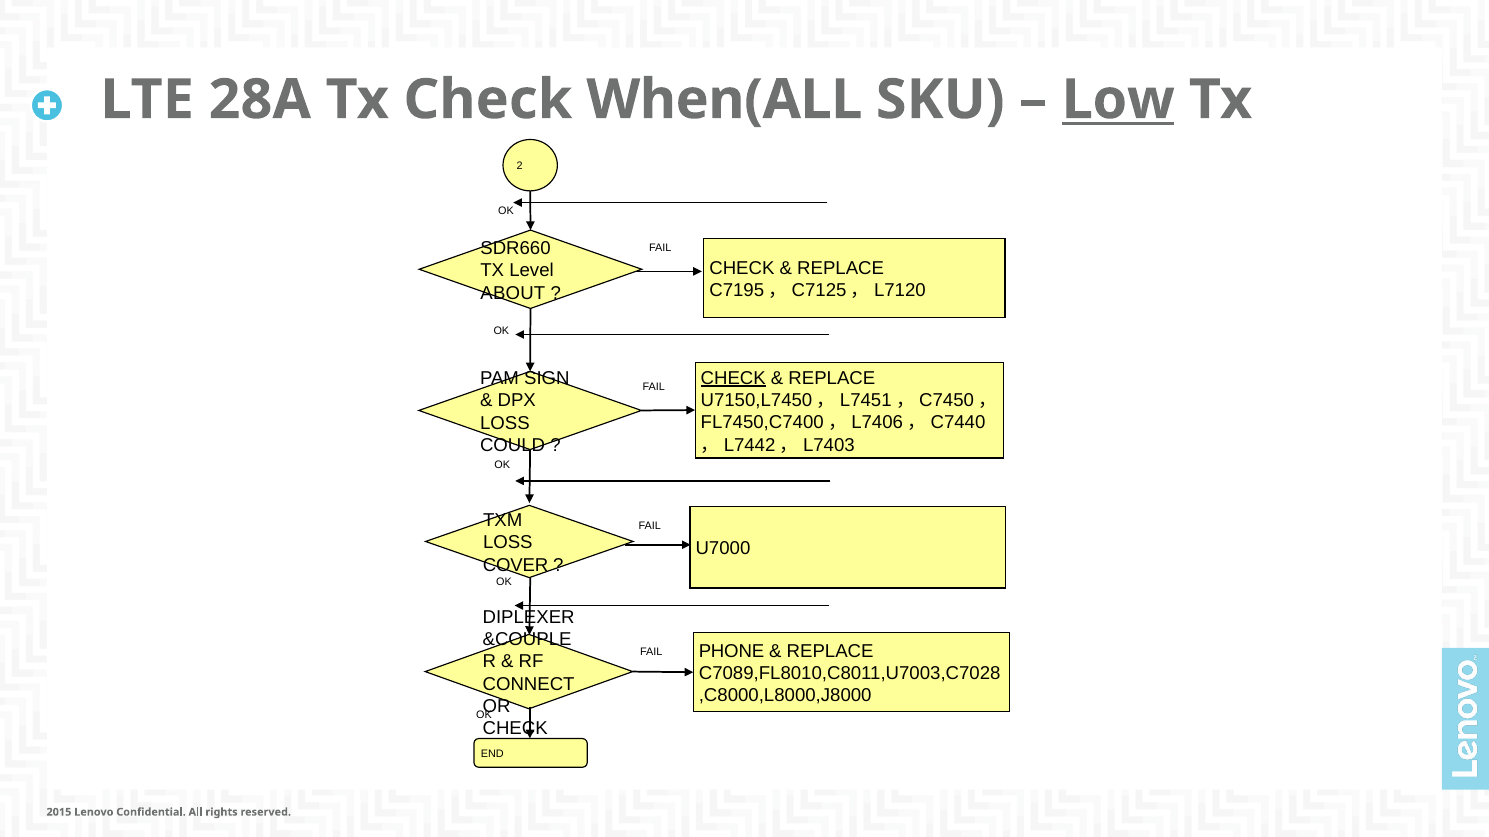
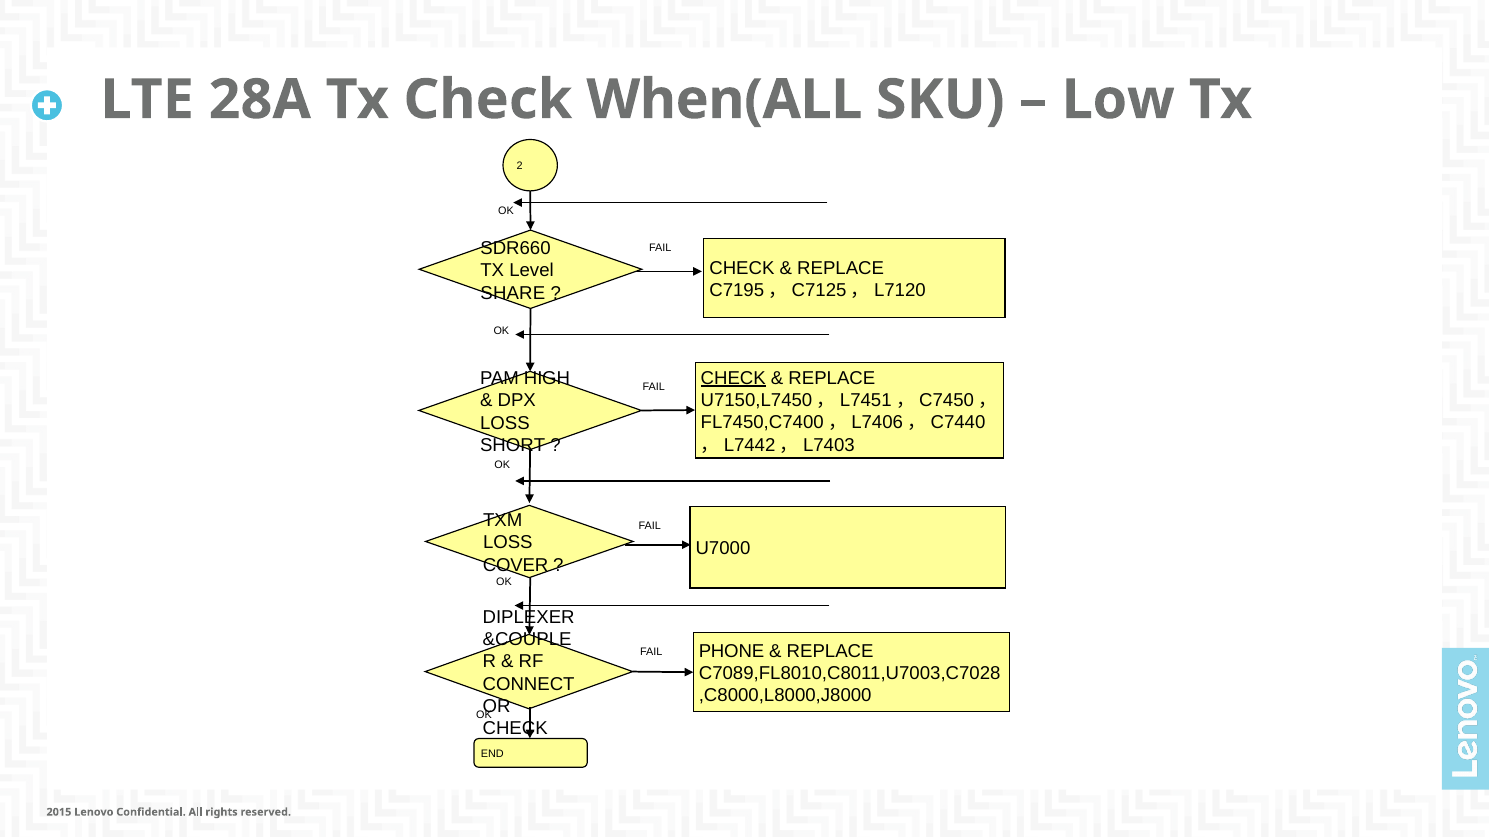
Low underline: present -> none (1118, 100)
ABOUT: ABOUT -> SHARE (513, 293)
SIGN: SIGN -> HIGH (547, 378)
COULD: COULD -> SHORT (513, 445)
